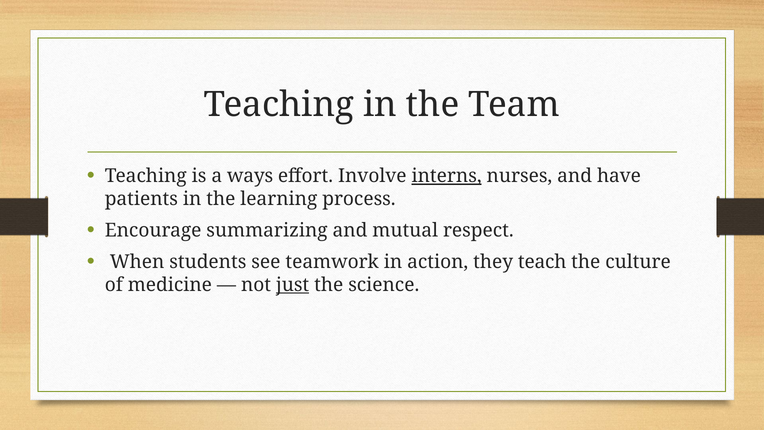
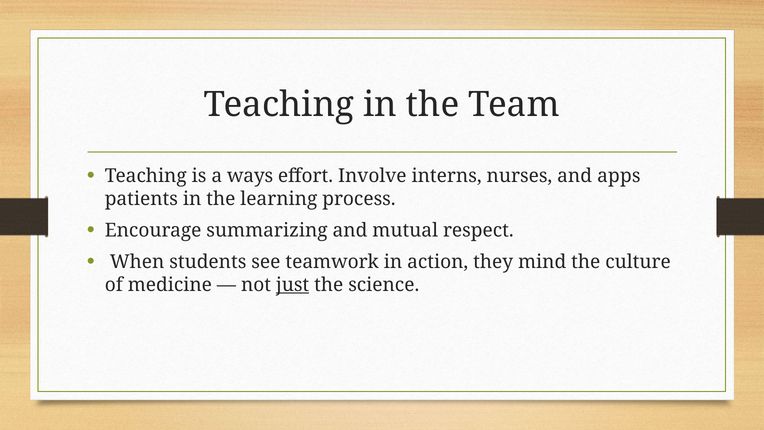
interns underline: present -> none (447, 176)
have: have -> apps (619, 176)
teach: teach -> mind (542, 262)
